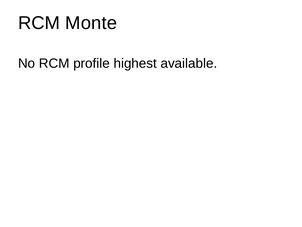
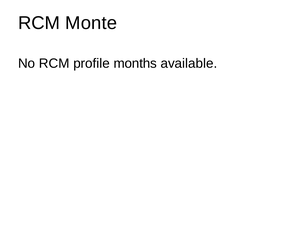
highest: highest -> months (135, 63)
